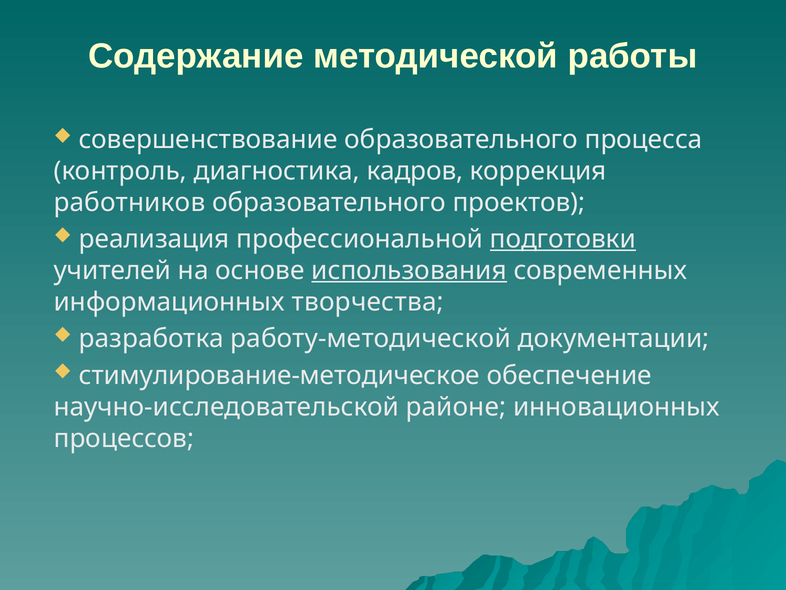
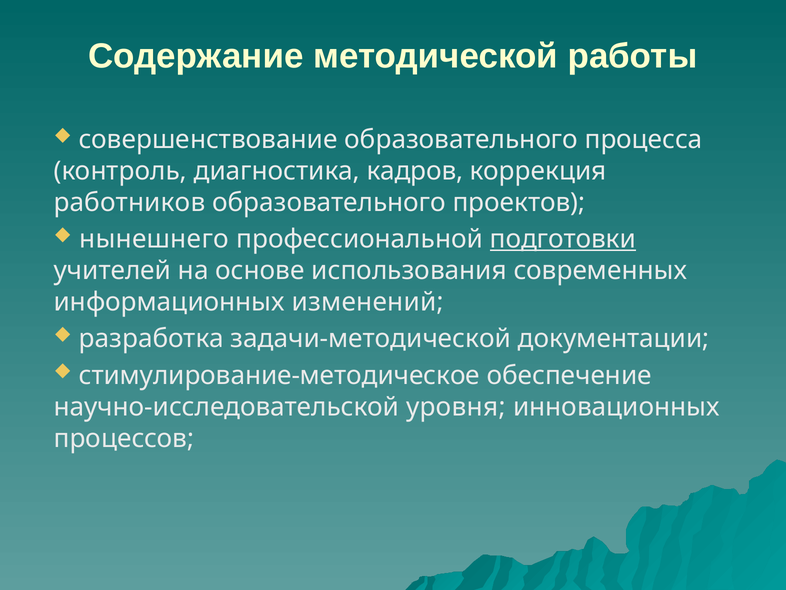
реализация: реализация -> нынешнего (154, 239)
использования underline: present -> none (409, 270)
творчества: творчества -> изменений (368, 302)
работу-методической: работу-методической -> задачи-методической (371, 338)
районе: районе -> уровня (456, 407)
